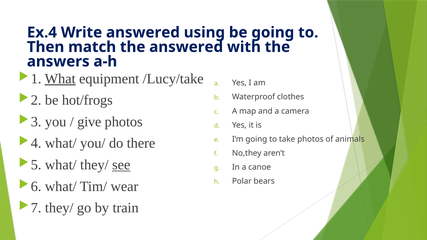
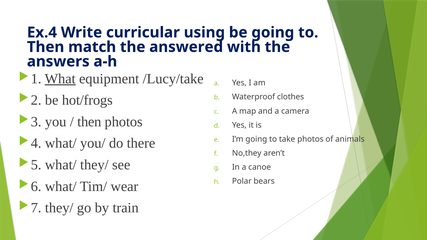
Write answered: answered -> curricular (143, 32)
give: give -> then (89, 122)
see underline: present -> none (121, 165)
